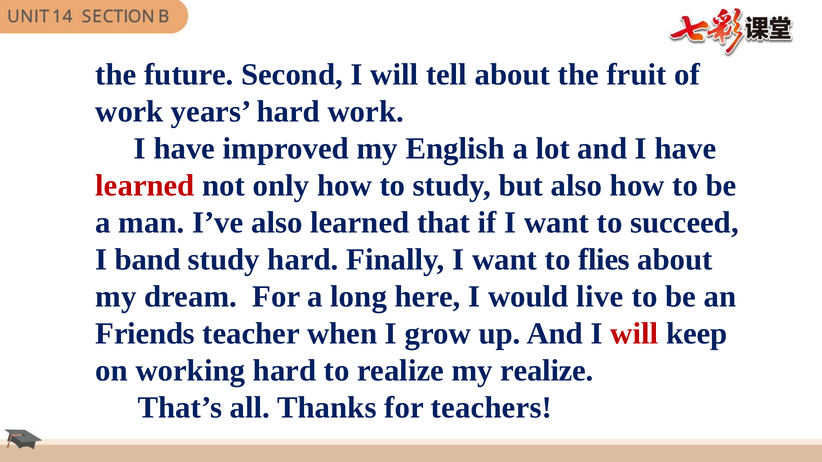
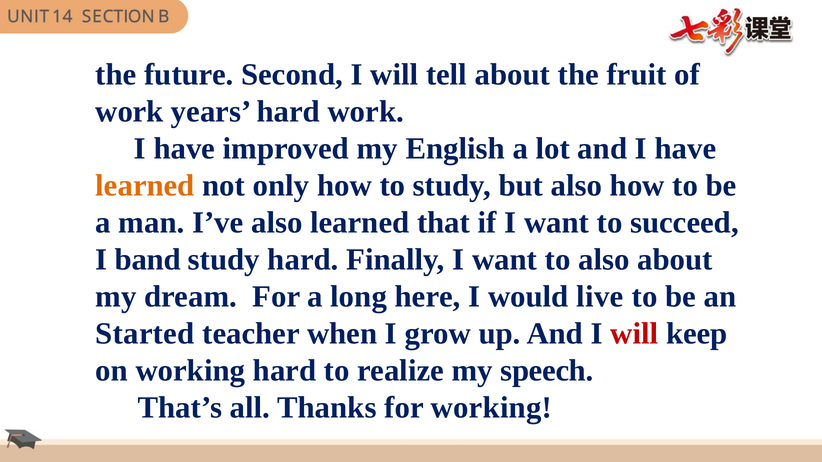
learned colour: red -> orange (145, 186)
to flies: flies -> also (604, 260)
Friends: Friends -> Started (145, 334)
my realize: realize -> speech (547, 371)
for teachers: teachers -> working (491, 408)
